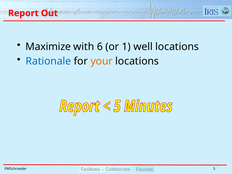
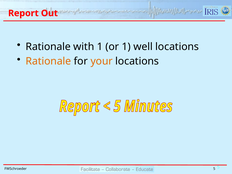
Maximize: Maximize -> Rationale (48, 47)
with 6: 6 -> 1 (100, 47)
Rationale colour: blue -> orange (48, 61)
